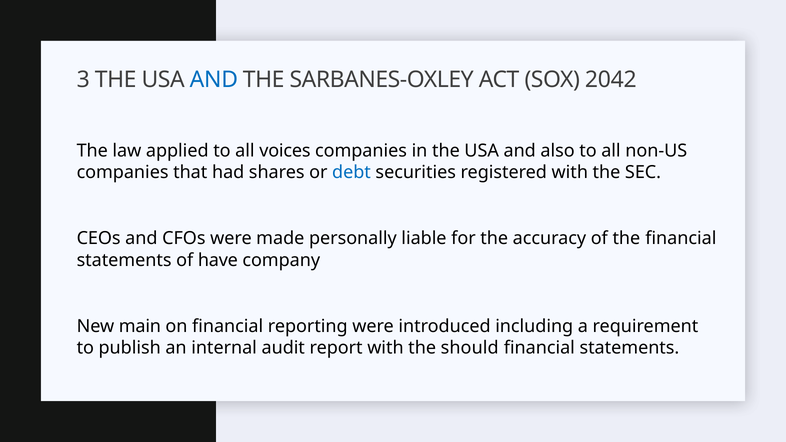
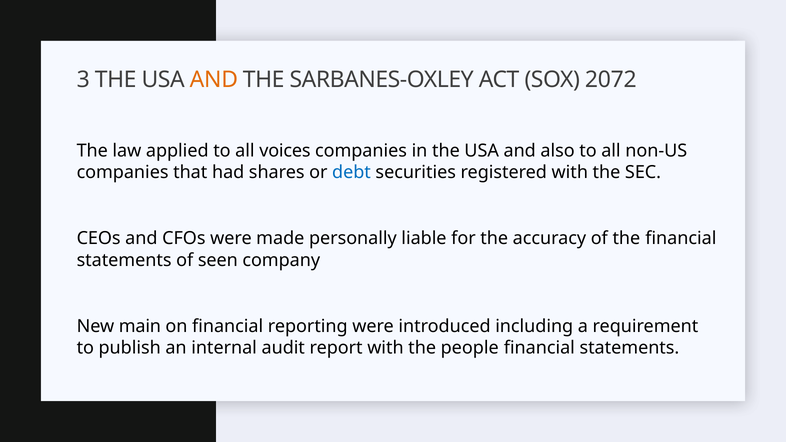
AND colour: blue -> orange (214, 80)
2042: 2042 -> 2072 (611, 80)
have: have -> seen (218, 260)
should: should -> people (470, 348)
